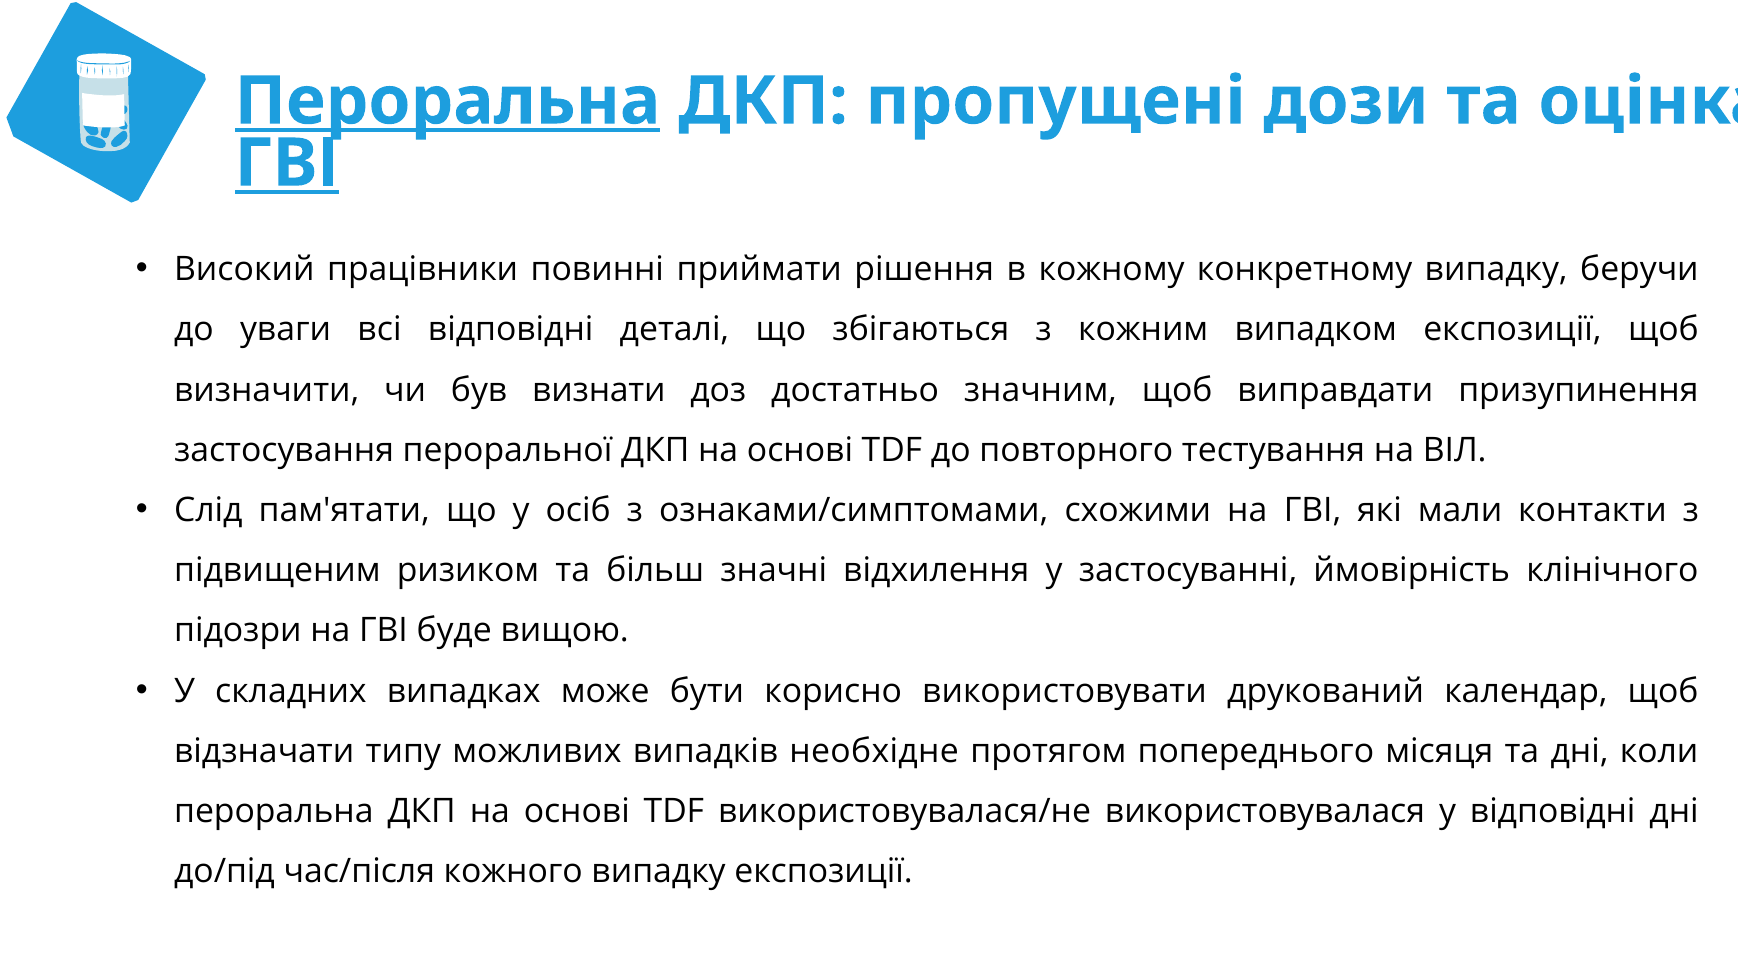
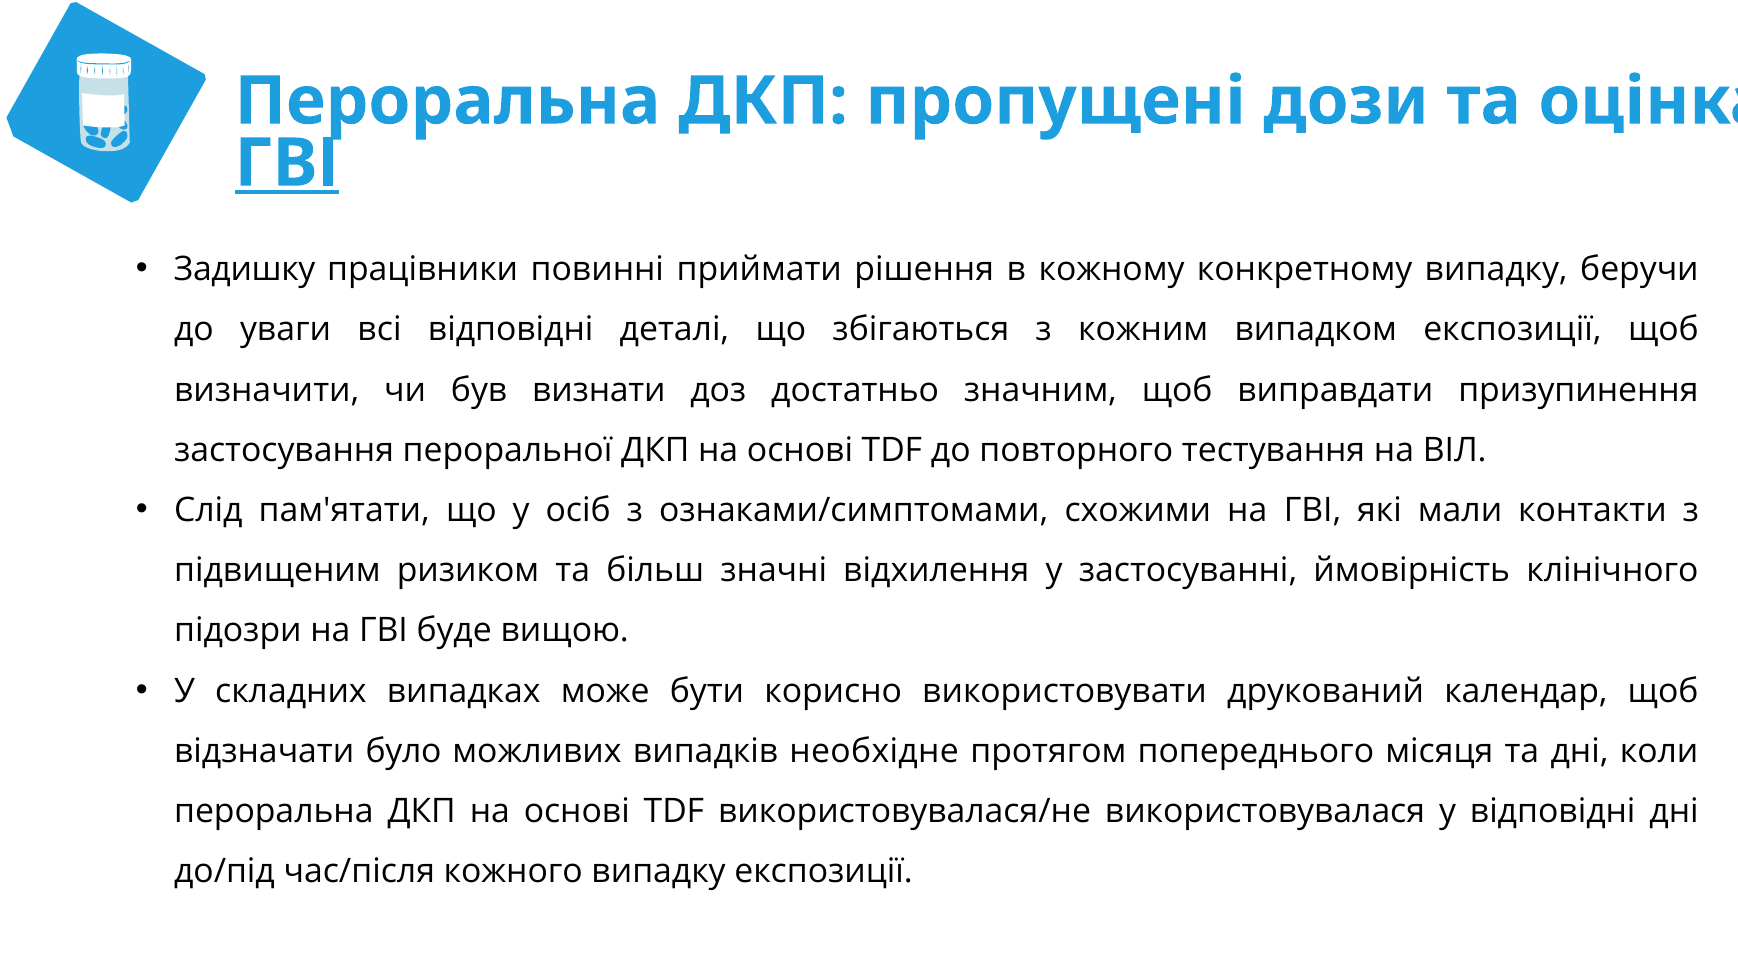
Пероральна underline: present -> none (447, 101)
Високий: Високий -> Задишку (245, 270)
типу: типу -> було (404, 752)
